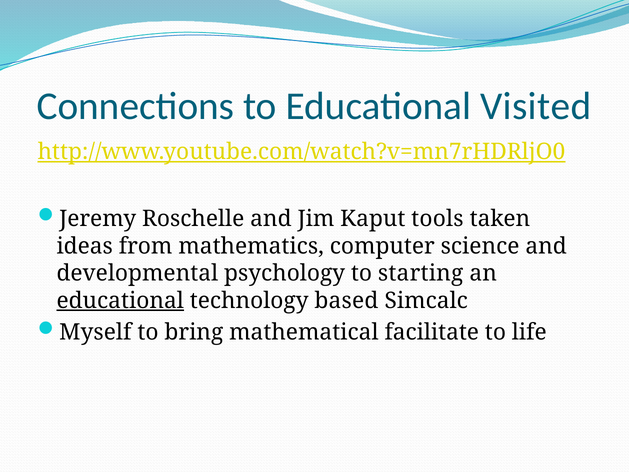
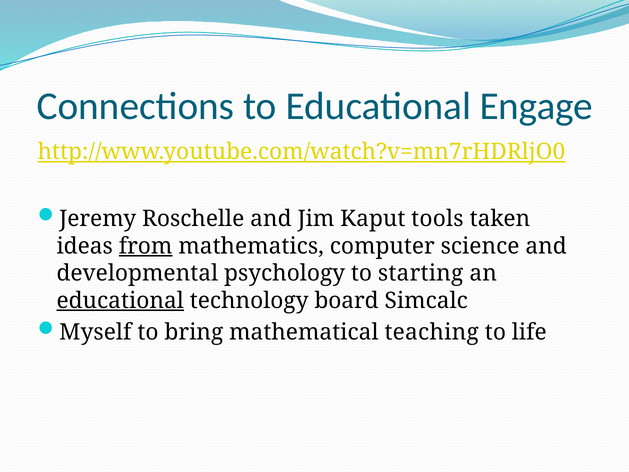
Visited: Visited -> Engage (536, 106)
from underline: none -> present (146, 246)
based: based -> board (347, 300)
facilitate: facilitate -> teaching (432, 332)
